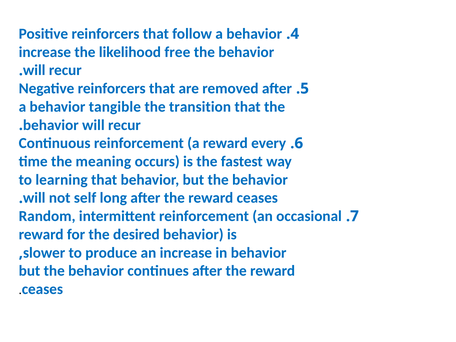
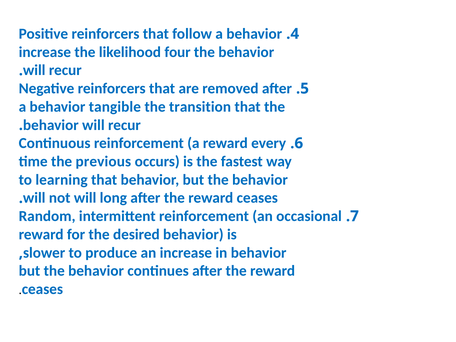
free: free -> four (178, 52)
meaning: meaning -> previous (103, 161)
not self: self -> will (85, 198)
